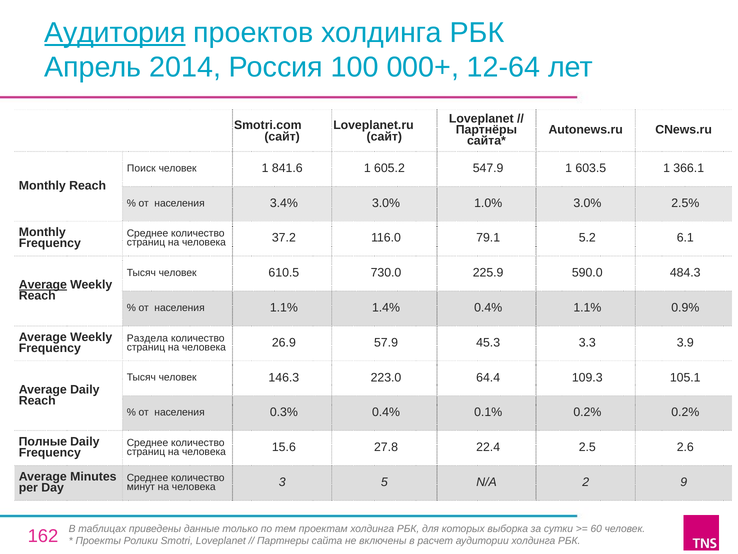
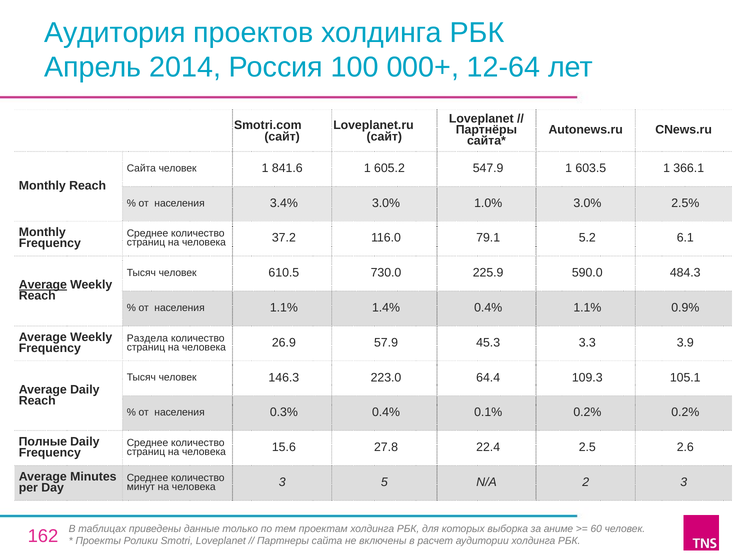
Аудитория underline: present -> none (115, 33)
Поиск: Поиск -> Сайта (141, 168)
2 9: 9 -> 3 (684, 482)
сутки: сутки -> аниме (558, 528)
